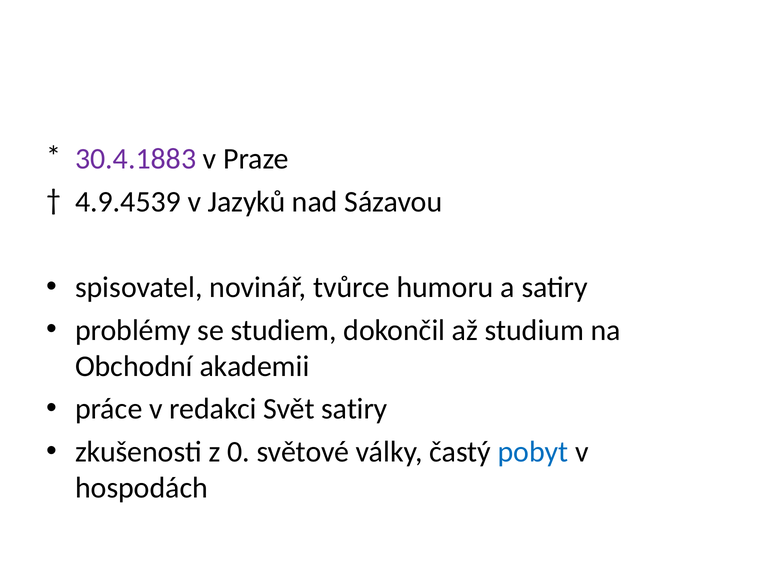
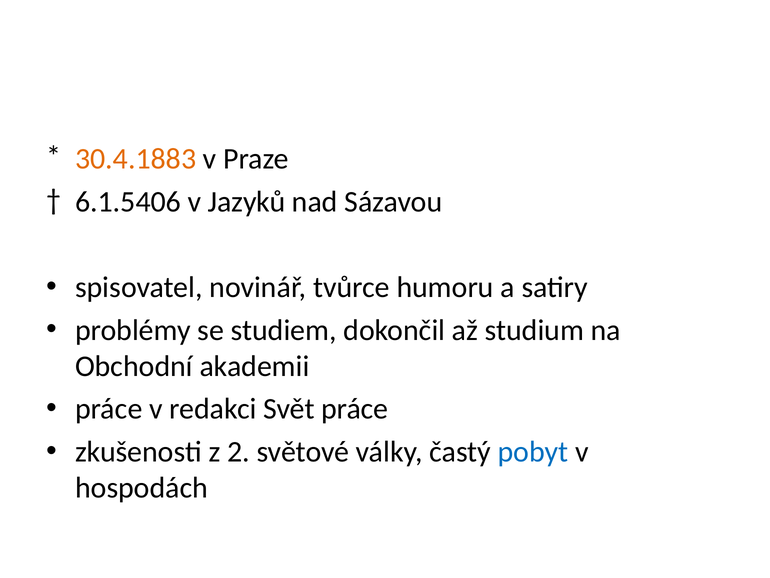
30.4.1883 colour: purple -> orange (136, 159)
4.9.4539: 4.9.4539 -> 6.1.5406 (128, 201)
Svět satiry: satiry -> práce (354, 409)
0: 0 -> 2 (238, 451)
